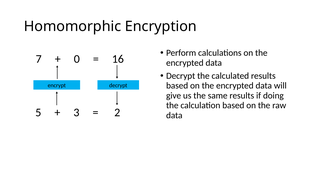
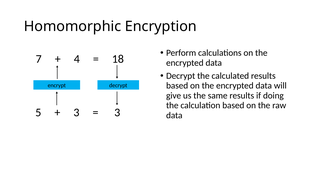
0: 0 -> 4 (77, 59)
16: 16 -> 18 (118, 59)
2: 2 -> 3 (117, 112)
